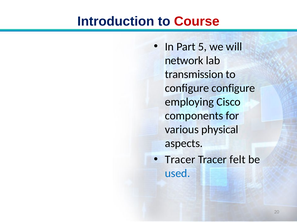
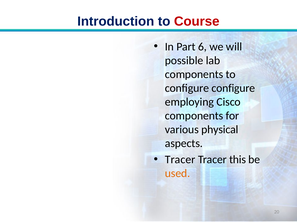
5: 5 -> 6 (203, 47)
network: network -> possible (184, 61)
transmission: transmission -> components (194, 74)
felt: felt -> this (238, 160)
used colour: blue -> orange (178, 174)
